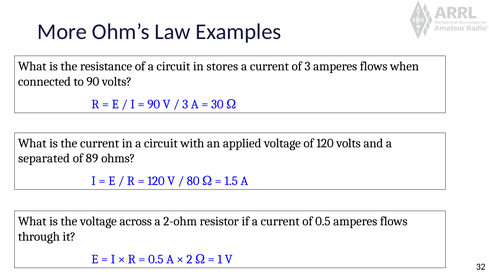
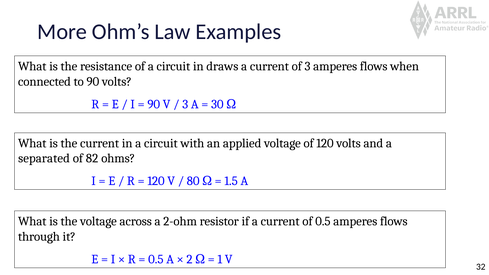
stores: stores -> draws (222, 66)
89: 89 -> 82 (92, 158)
